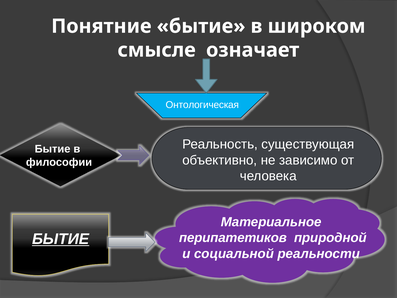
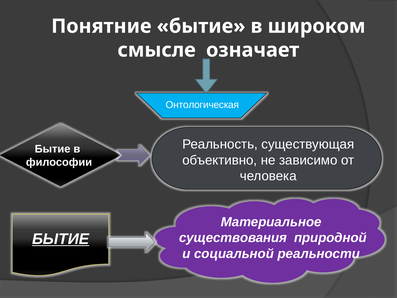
перипатетиков: перипатетиков -> существования (233, 238)
